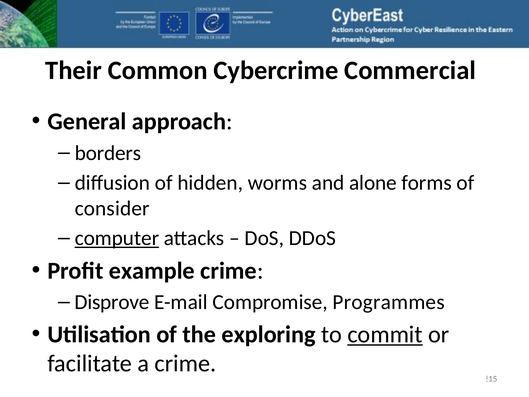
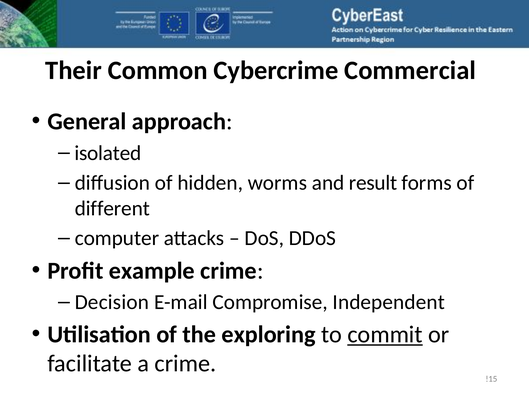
borders: borders -> isolated (108, 153)
alone: alone -> result (373, 183)
consider: consider -> different (112, 208)
computer underline: present -> none (117, 238)
Disprove: Disprove -> Decision (112, 302)
Programmes: Programmes -> Independent (389, 302)
